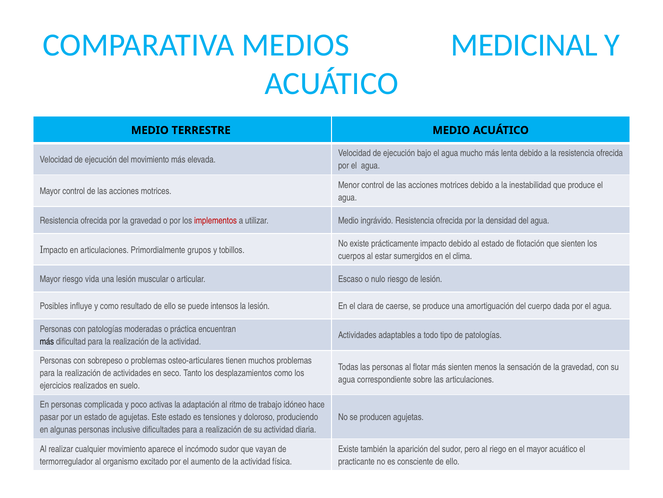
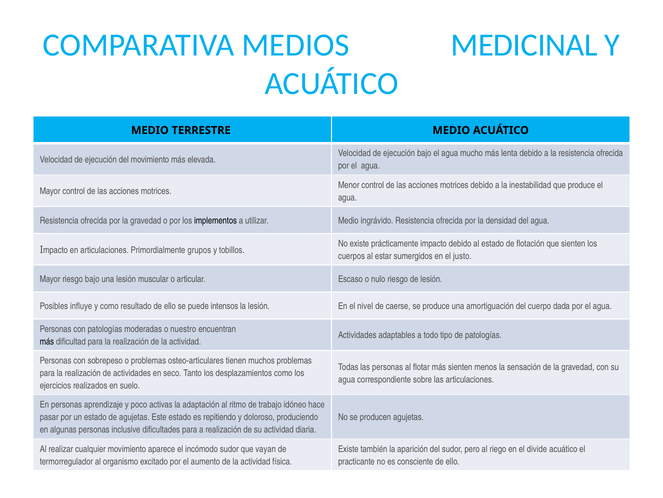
implementos colour: red -> black (216, 220)
clima: clima -> justo (462, 256)
riesgo vida: vida -> bajo (92, 279)
clara: clara -> nivel (365, 306)
práctica: práctica -> nuestro (183, 329)
complicada: complicada -> aprendizaje (104, 404)
tensiones: tensiones -> repitiendo (220, 417)
el mayor: mayor -> divide (537, 448)
